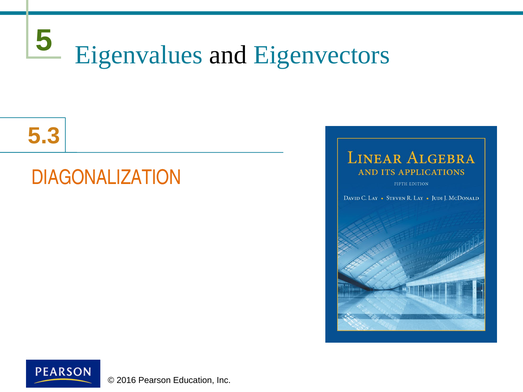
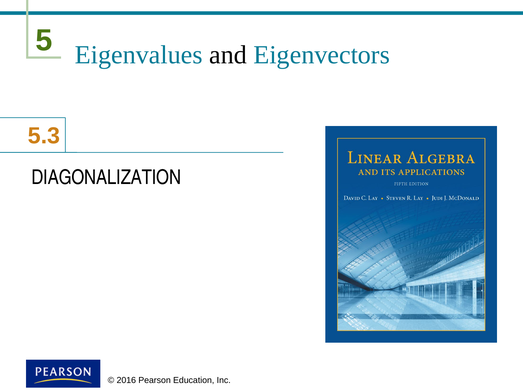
DIAGONALIZATION colour: orange -> black (106, 178)
